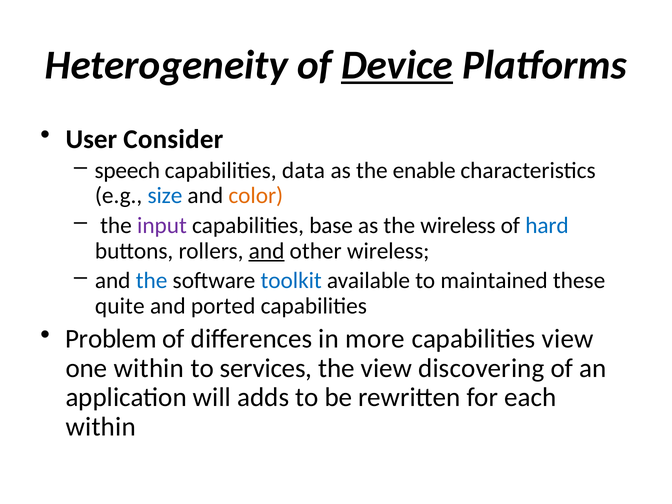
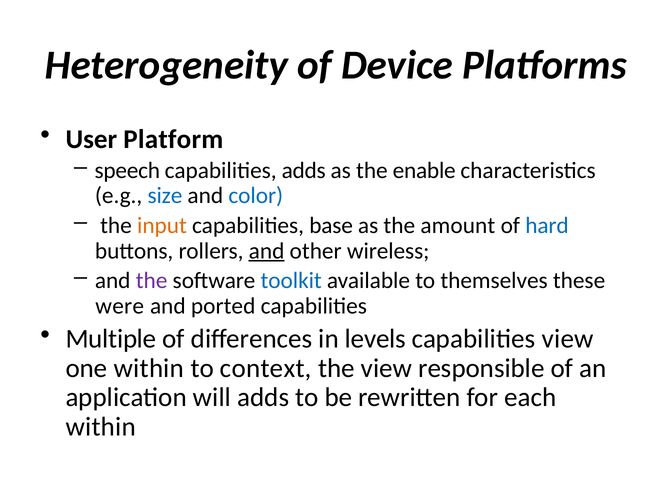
Device underline: present -> none (397, 65)
Consider: Consider -> Platform (173, 139)
capabilities data: data -> adds (304, 171)
color colour: orange -> blue (256, 196)
input colour: purple -> orange (162, 226)
the wireless: wireless -> amount (458, 226)
the colour: blue -> purple (152, 281)
maintained: maintained -> themselves (494, 281)
quite: quite -> were (120, 306)
Problem: Problem -> Multiple (111, 339)
more: more -> levels (375, 339)
services: services -> context (266, 368)
discovering: discovering -> responsible (481, 368)
